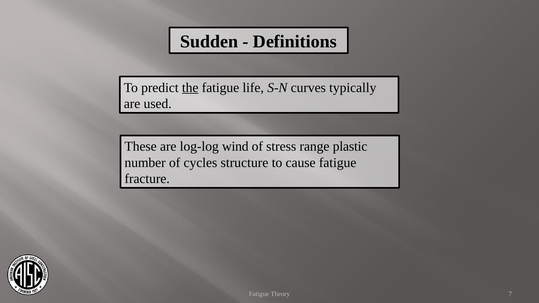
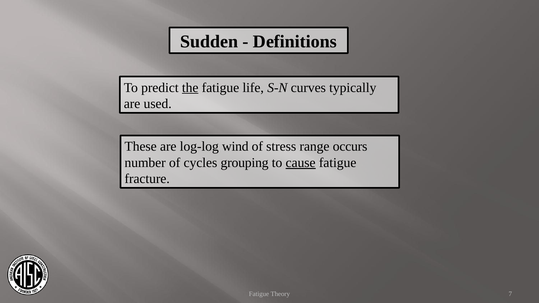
plastic: plastic -> occurs (350, 147)
structure: structure -> grouping (245, 163)
cause underline: none -> present (301, 163)
